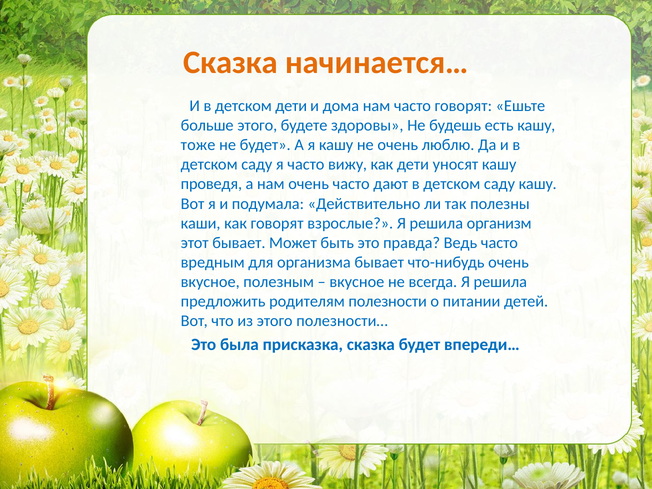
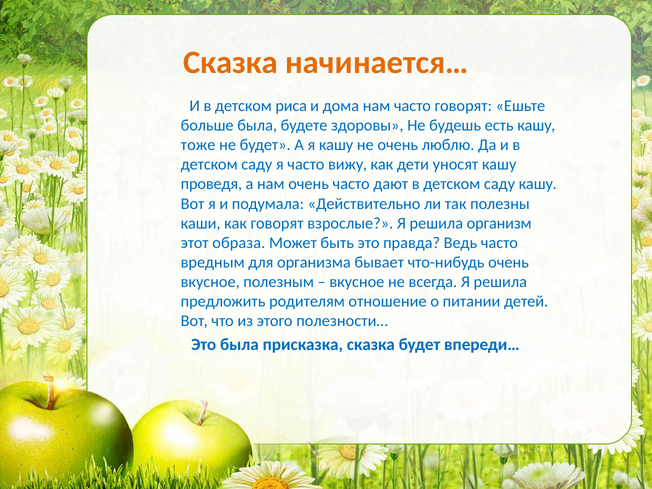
детском дети: дети -> риса (291, 106)
больше этого: этого -> была (257, 125)
этот бывает: бывает -> образа (239, 243)
полезности: полезности -> отношение (388, 301)
